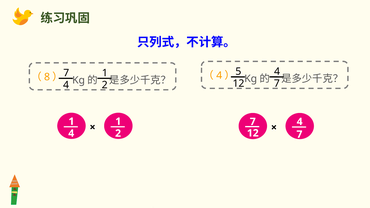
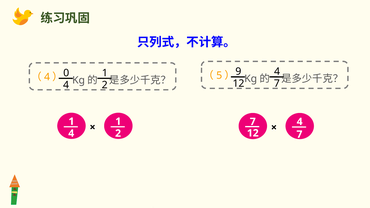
4: 4 -> 5 (219, 76)
5: 5 -> 9 (238, 72)
8: 8 -> 4 (47, 77)
7: 7 -> 0 (66, 73)
